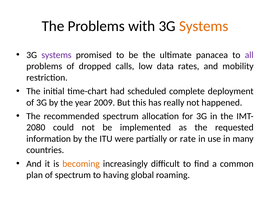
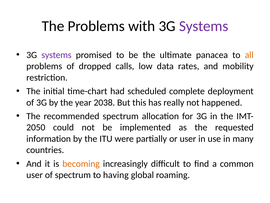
Systems colour: orange -> purple (204, 26)
all colour: purple -> orange (249, 55)
2009: 2009 -> 2038 (104, 102)
2080: 2080 -> 2050 (36, 127)
or rate: rate -> user (188, 138)
plan: plan -> user (35, 175)
